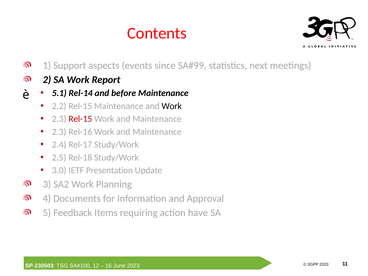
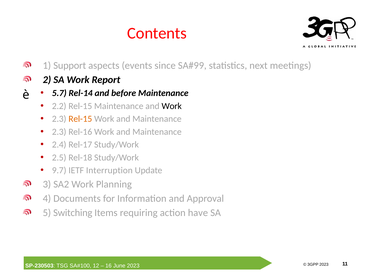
5.1: 5.1 -> 5.7 (59, 93)
Rel-15 colour: red -> orange (80, 119)
3.0: 3.0 -> 9.7 (59, 170)
Presentation: Presentation -> Interruption (109, 170)
Feedback: Feedback -> Switching (73, 213)
